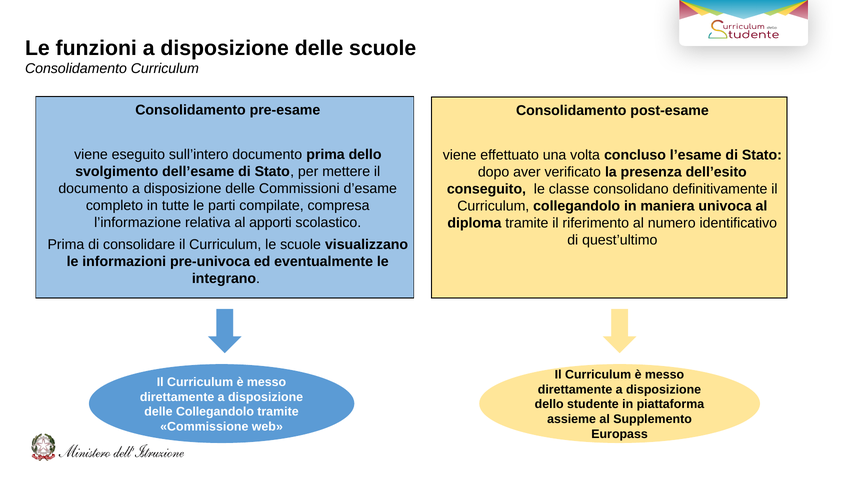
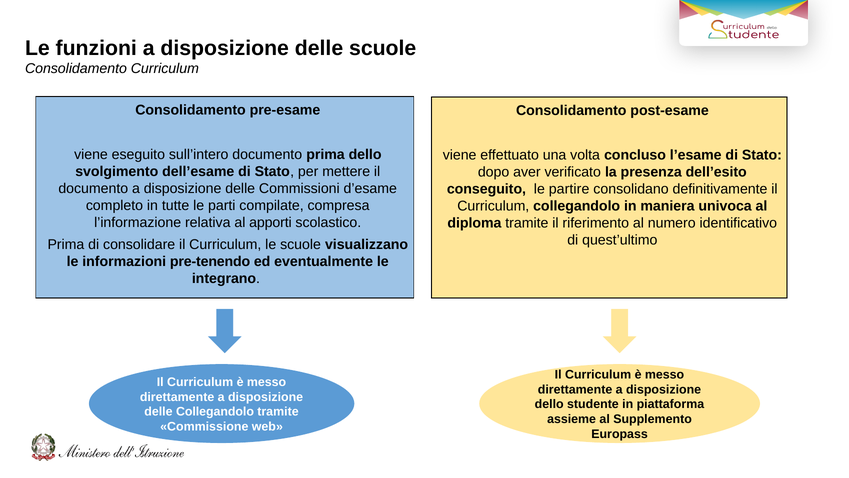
classe: classe -> partire (569, 189)
pre-univoca: pre-univoca -> pre-tenendo (210, 262)
